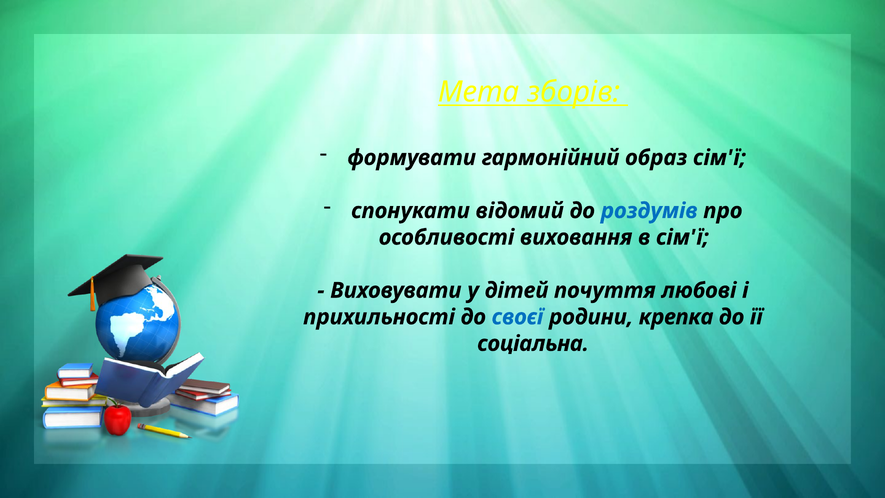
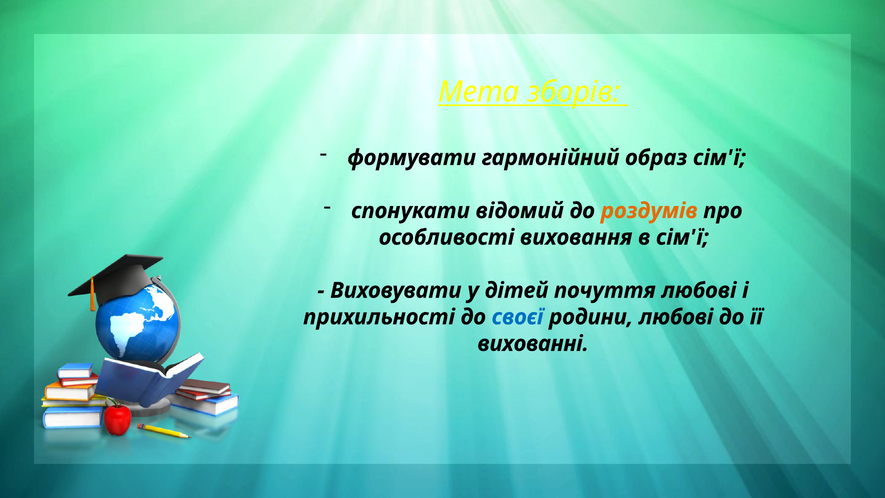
роздумів colour: blue -> orange (649, 211)
родини крепка: крепка -> любові (676, 317)
соціальна: соціальна -> вихованні (533, 343)
